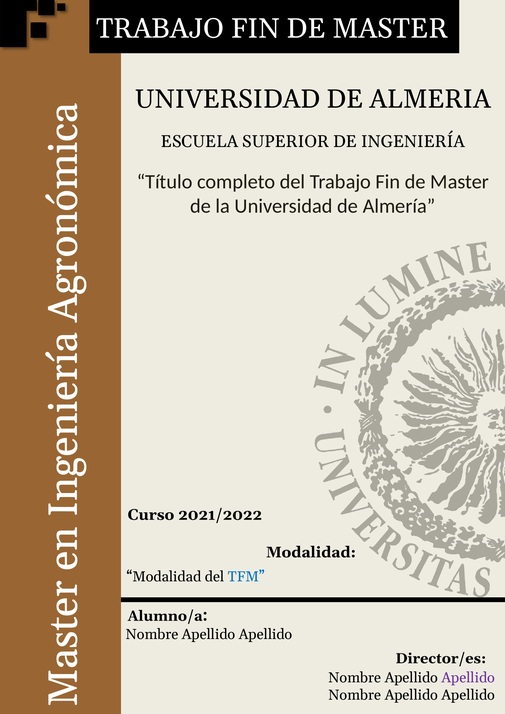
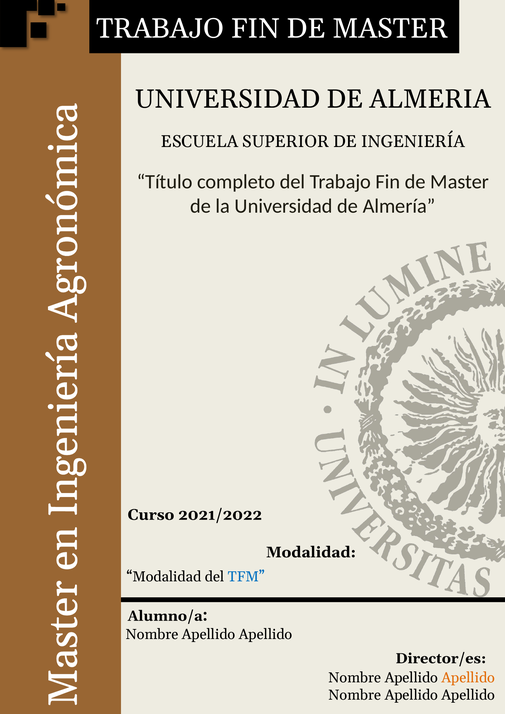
Apellido colour: purple -> orange (468, 678)
